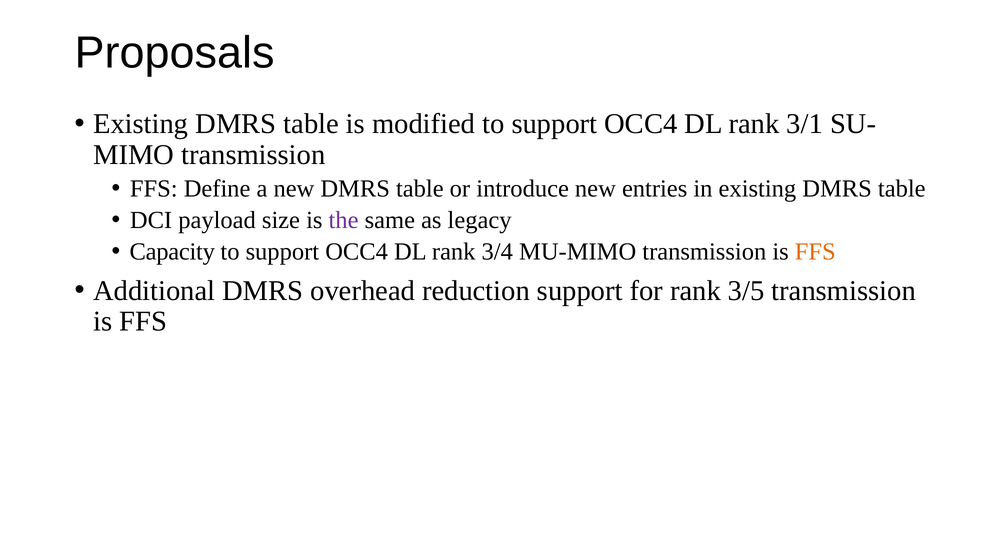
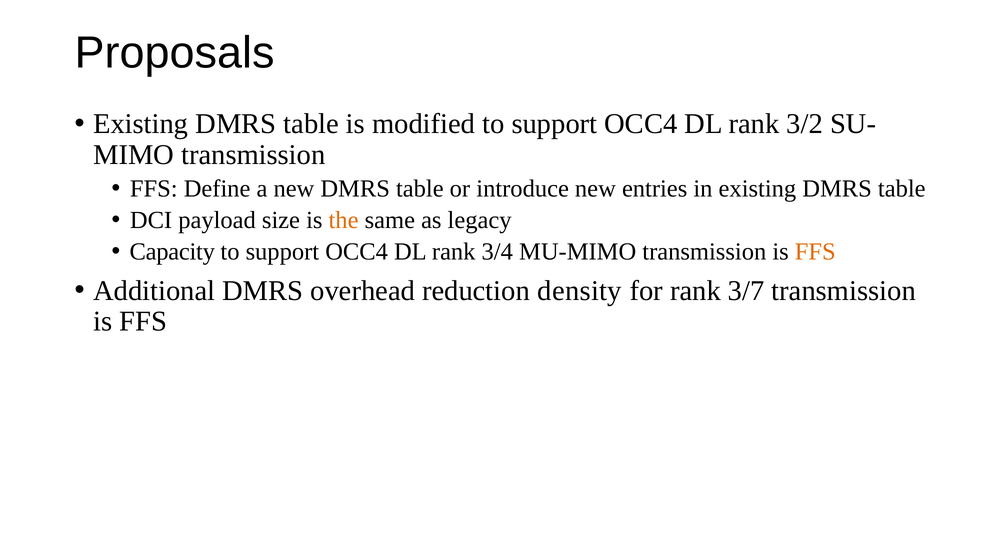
3/1: 3/1 -> 3/2 (805, 124)
the colour: purple -> orange (344, 220)
reduction support: support -> density (580, 291)
3/5: 3/5 -> 3/7 (746, 291)
